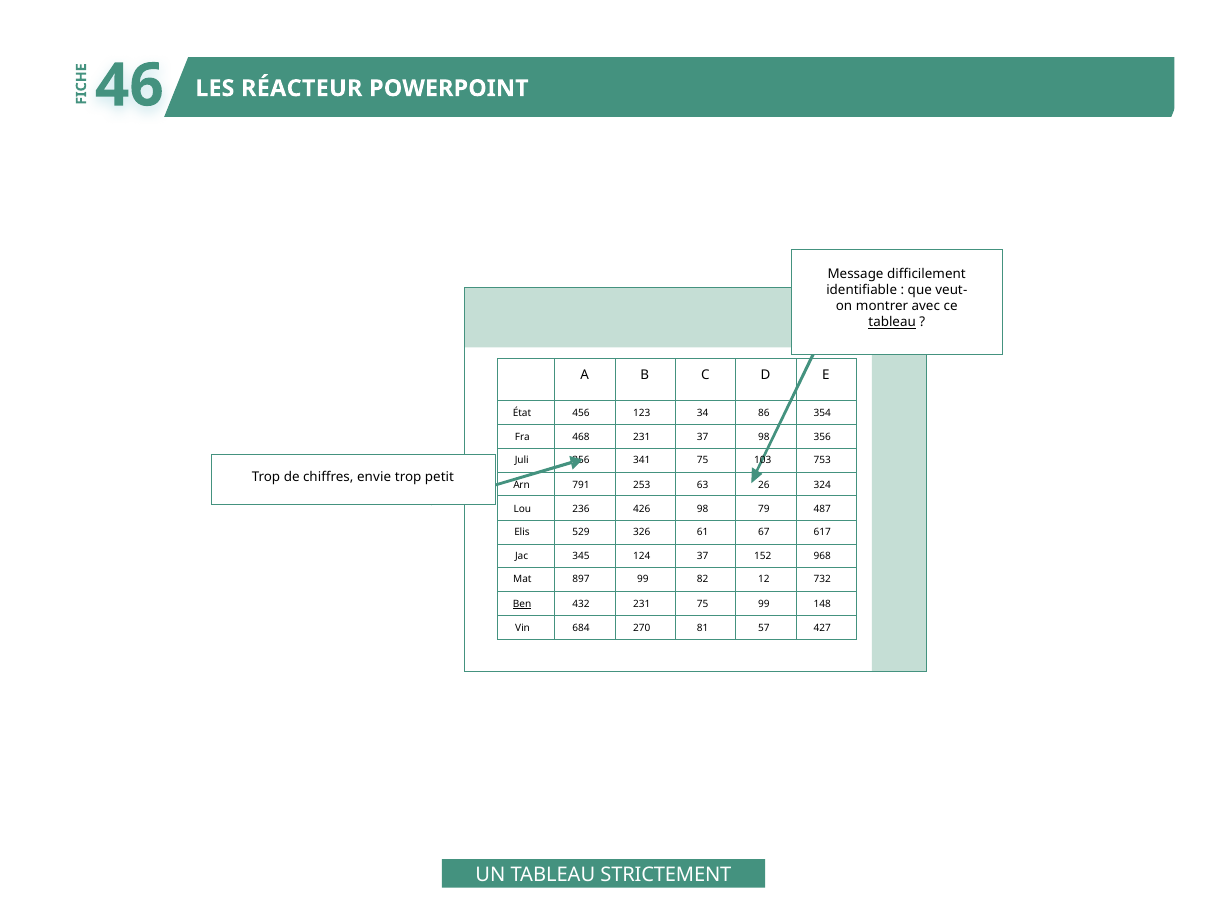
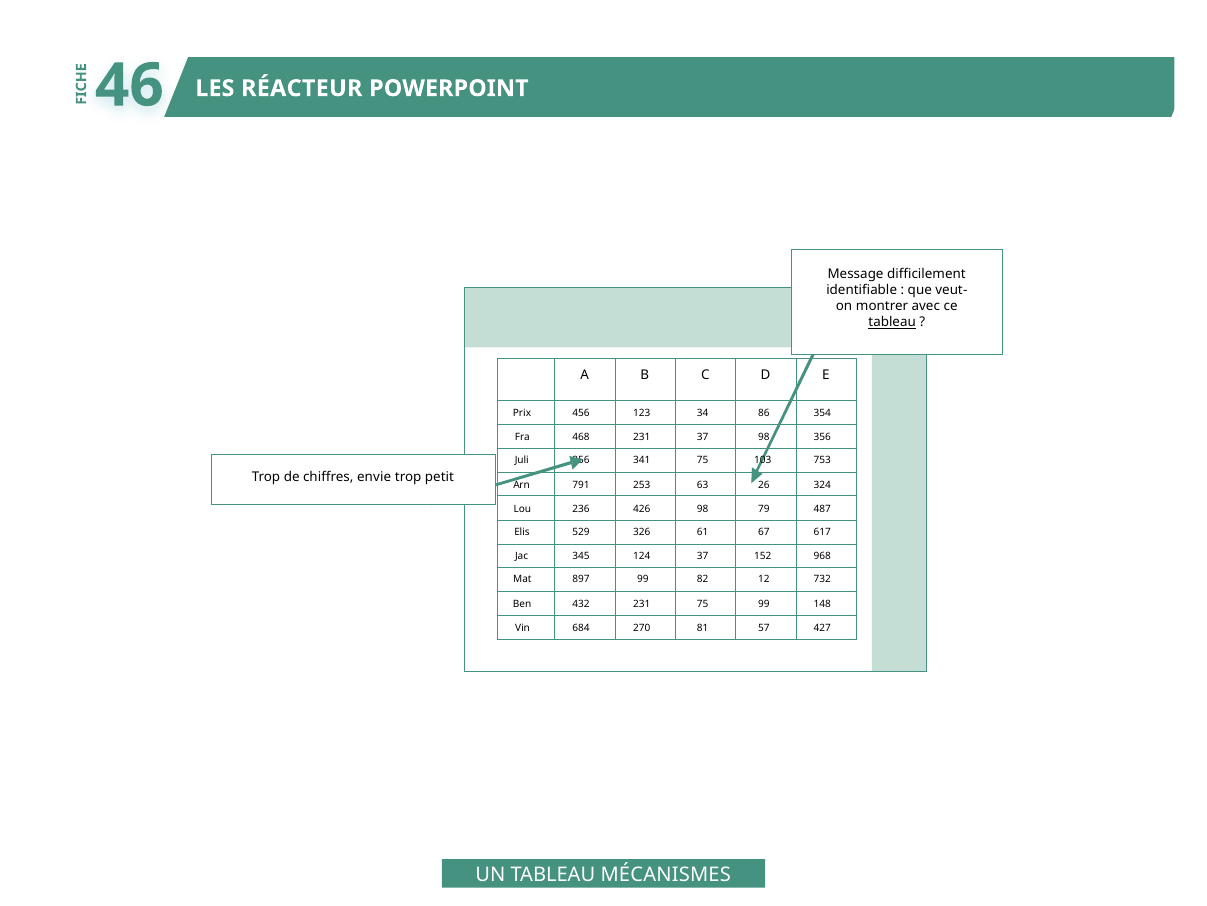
État: État -> Prix (522, 413)
Ben underline: present -> none (522, 604)
STRICTEMENT: STRICTEMENT -> MÉCANISMES (666, 874)
